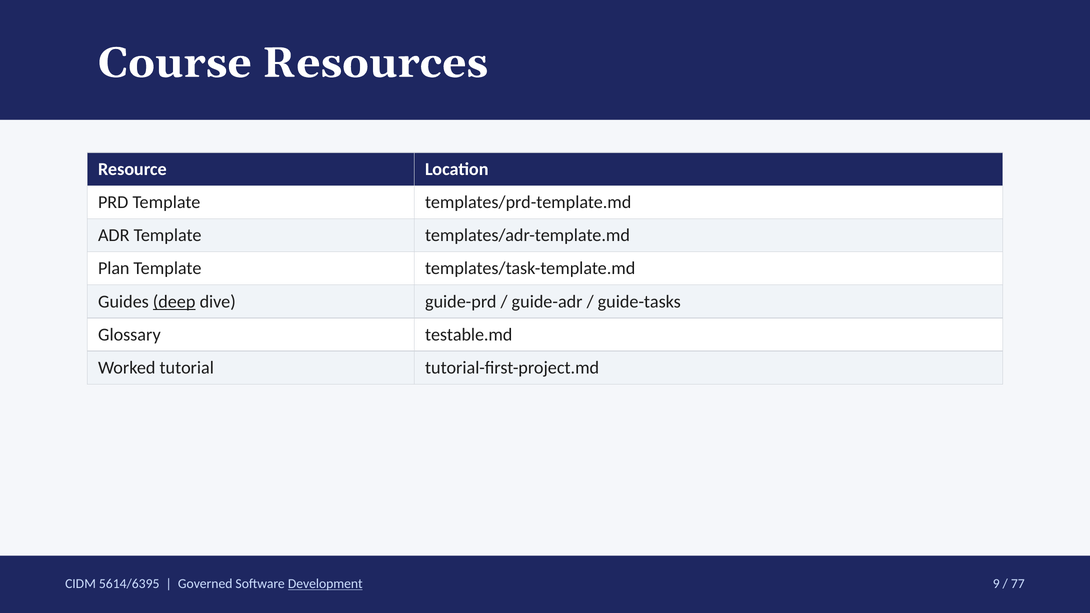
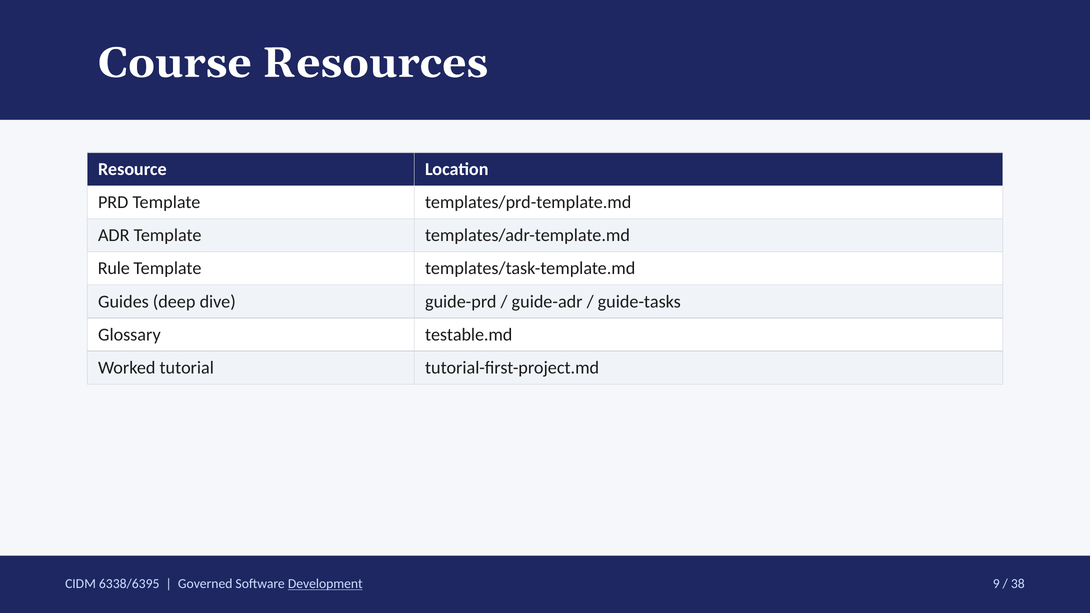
Plan: Plan -> Rule (114, 269)
deep underline: present -> none (174, 302)
5614/6395: 5614/6395 -> 6338/6395 (129, 584)
77: 77 -> 38 (1018, 584)
